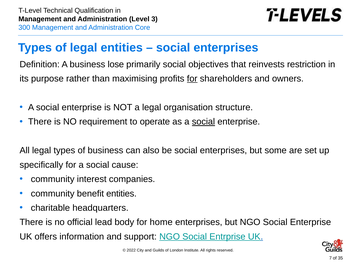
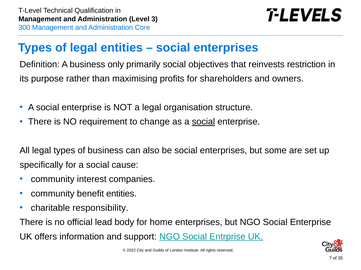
lose: lose -> only (116, 65)
for underline: present -> none (192, 79)
operate: operate -> change (155, 122)
headquarters: headquarters -> responsibility (100, 208)
